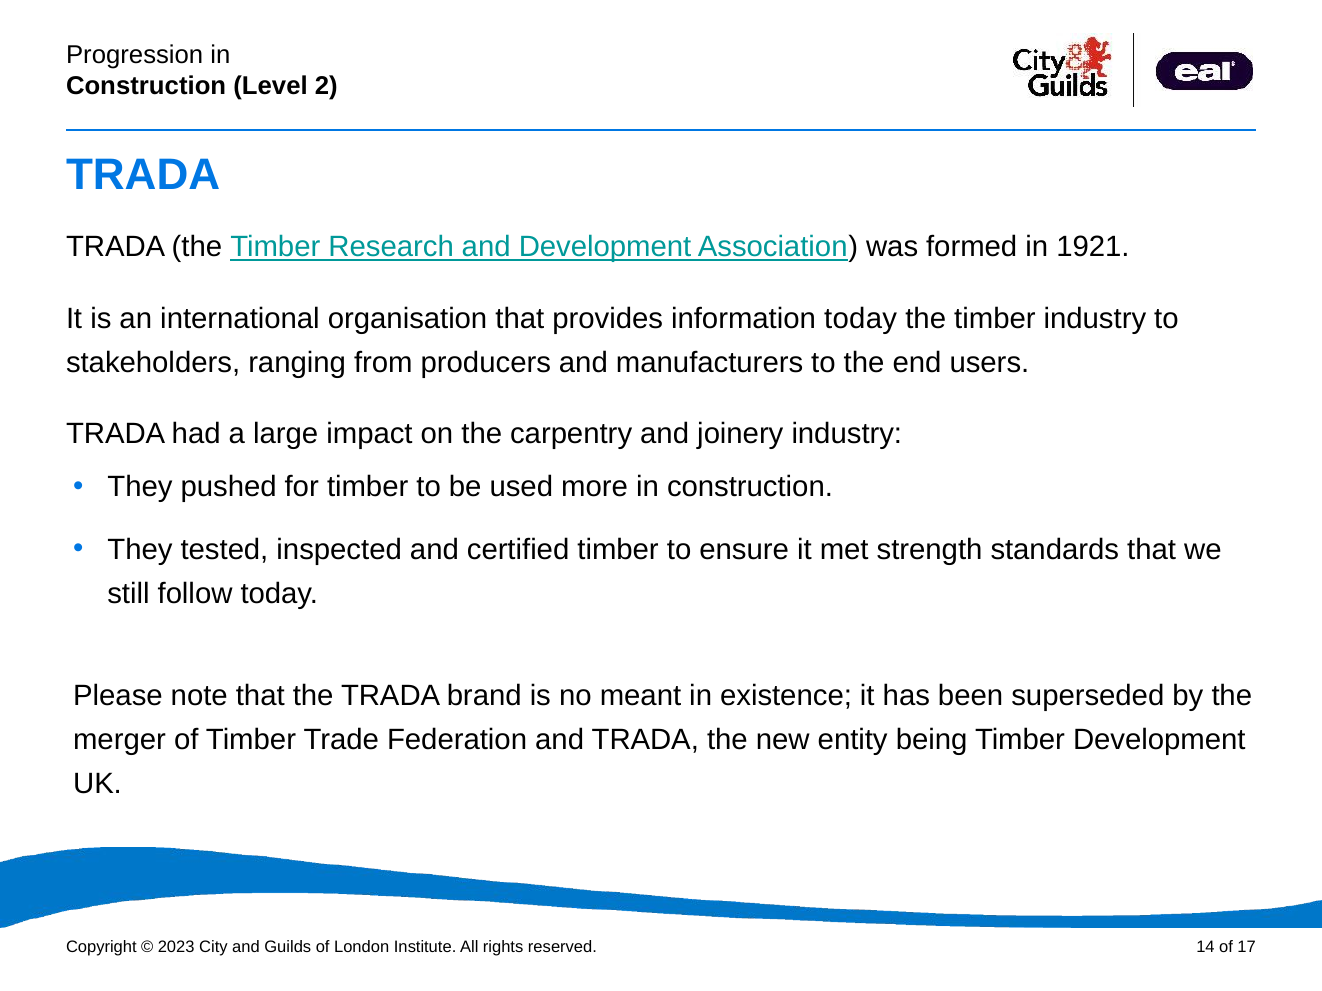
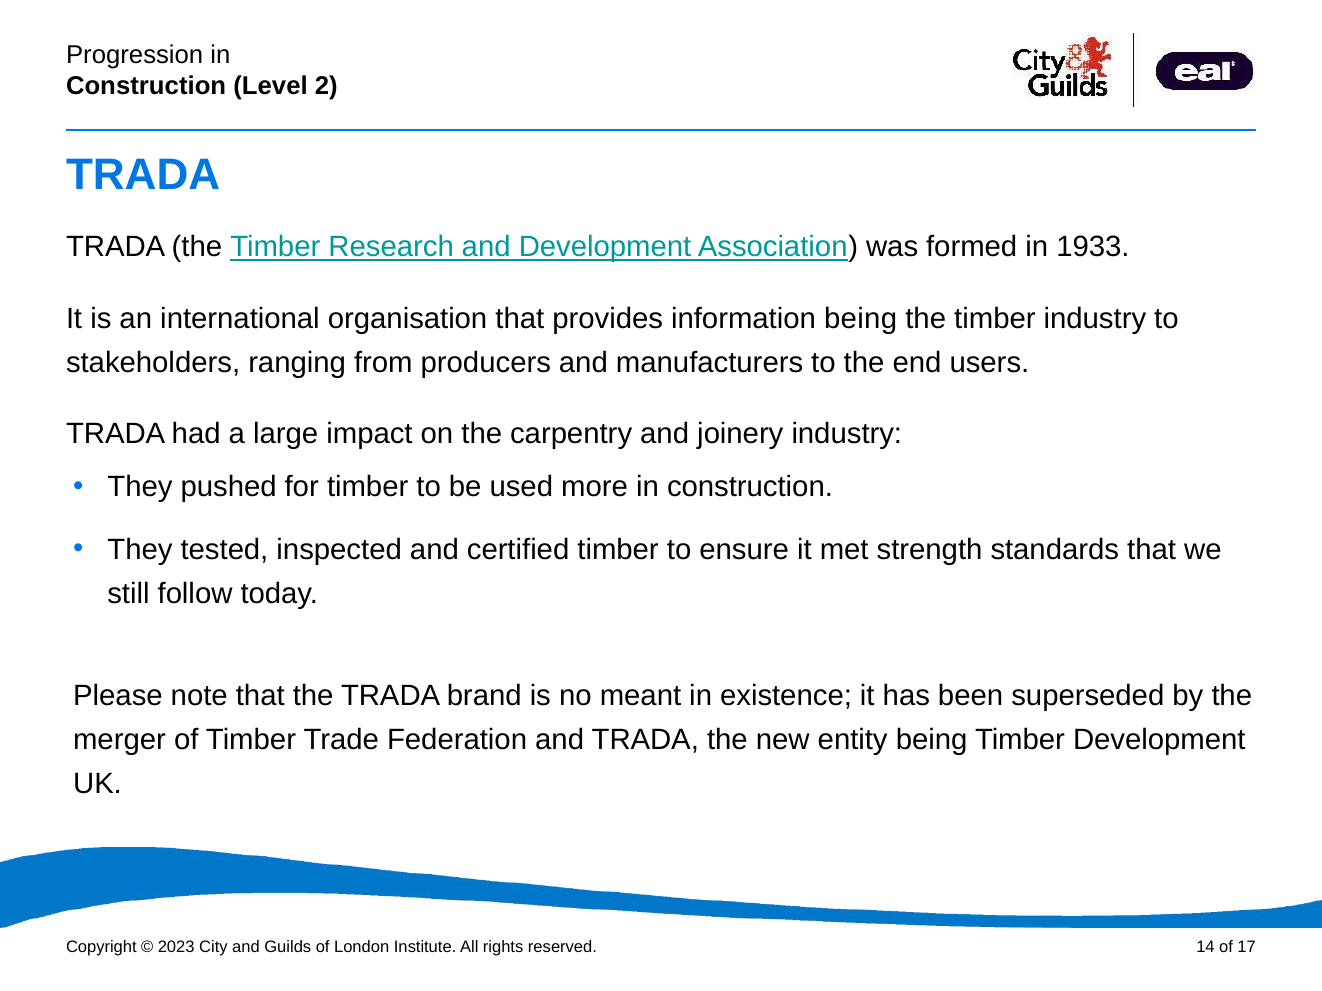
1921: 1921 -> 1933 (1093, 247)
information today: today -> being (861, 319)
